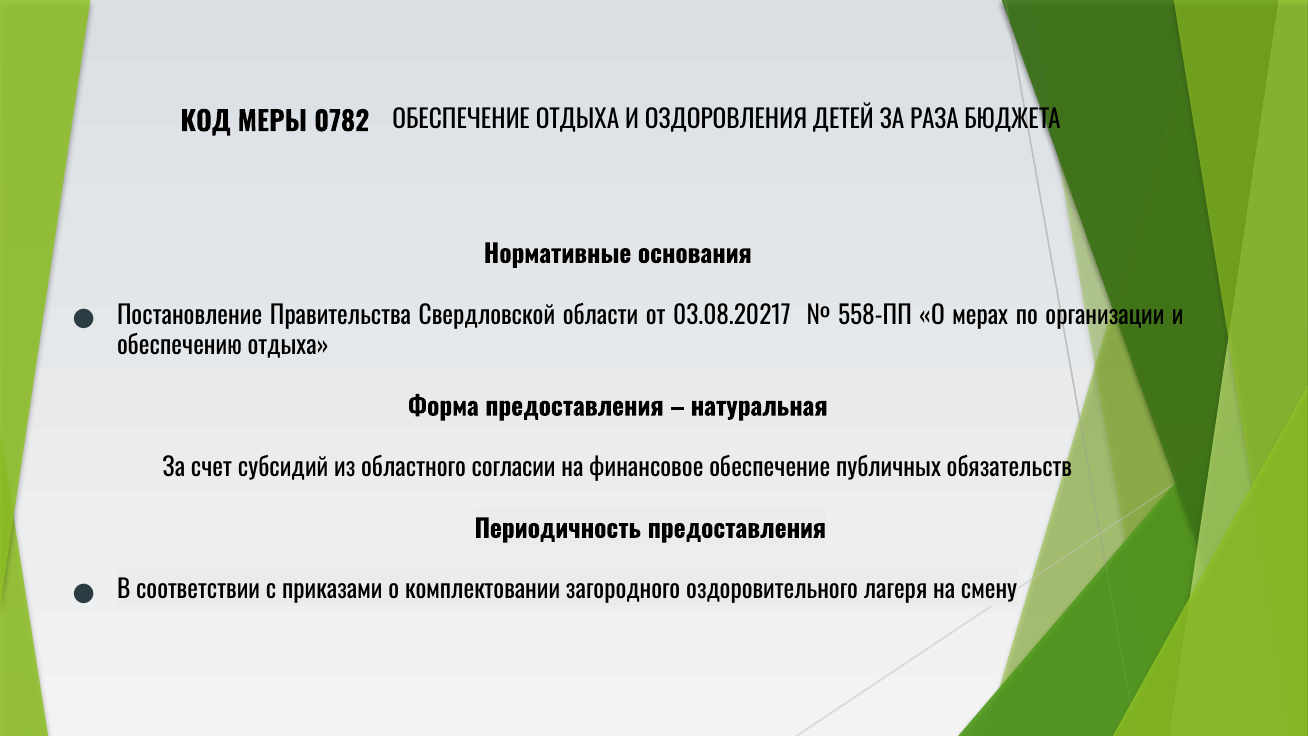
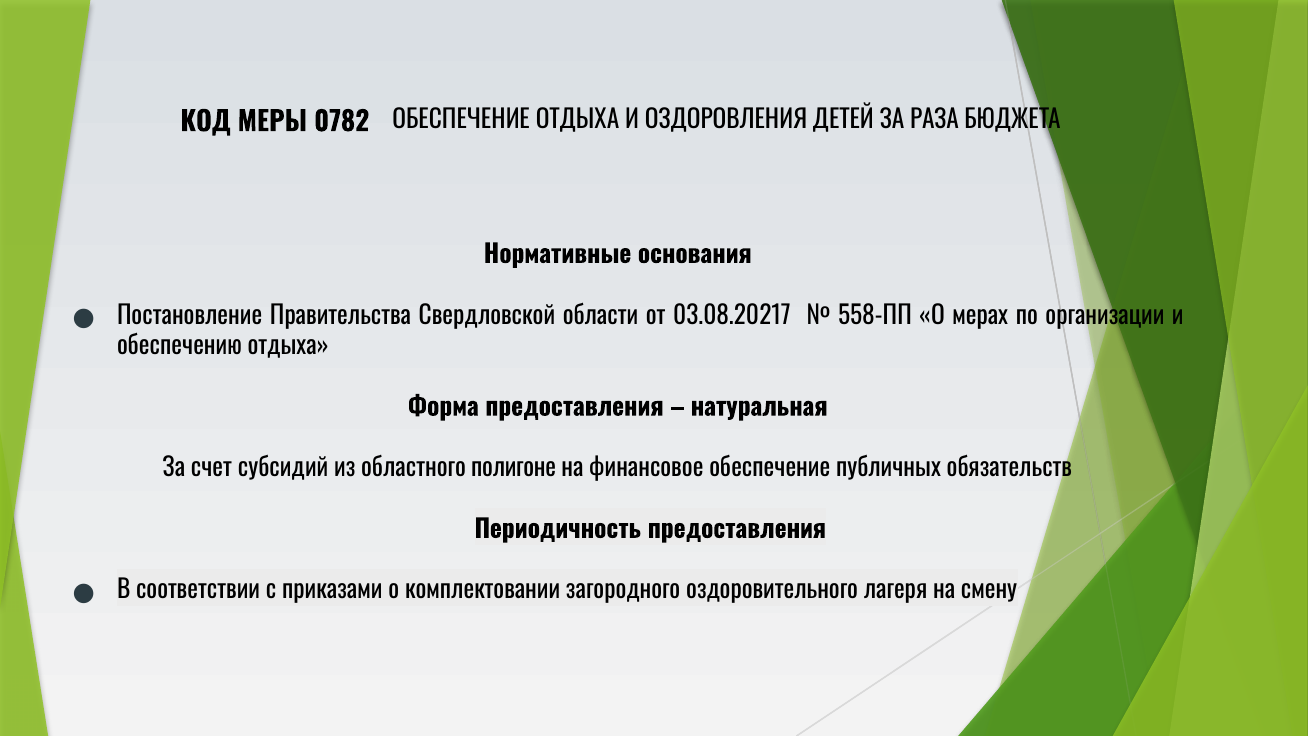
согласии: согласии -> полигоне (514, 468)
